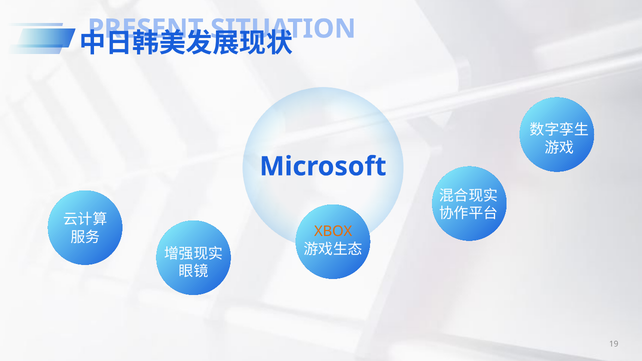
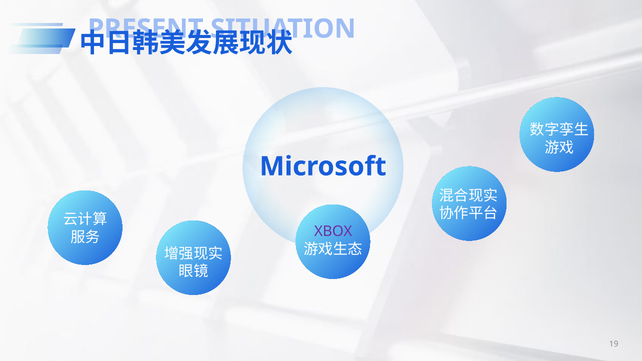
XBOX colour: orange -> purple (333, 232)
